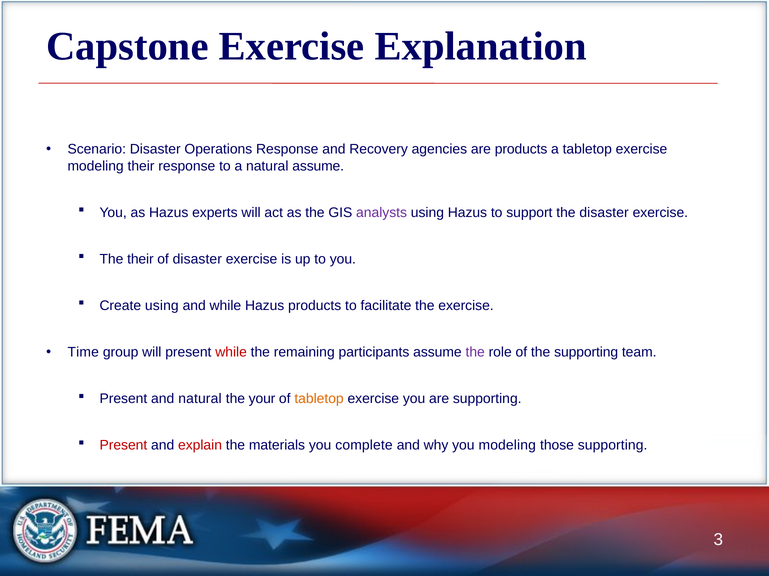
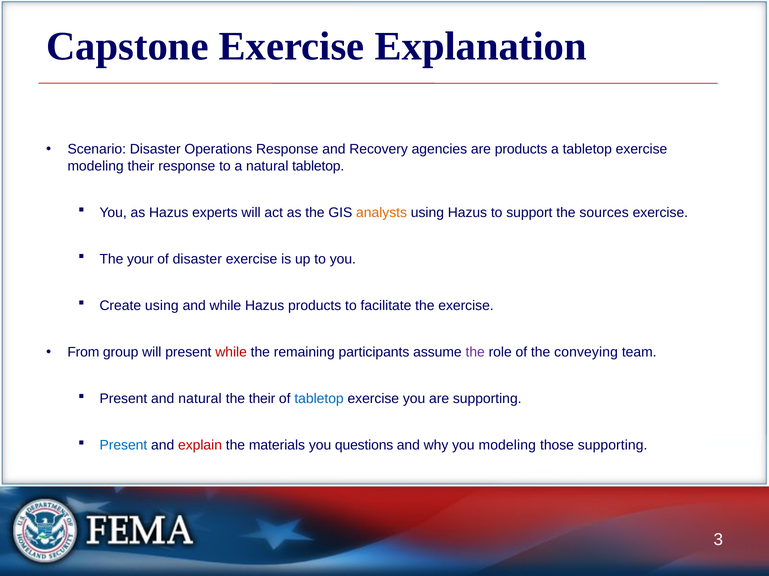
natural assume: assume -> tabletop (318, 166)
analysts colour: purple -> orange (382, 213)
the disaster: disaster -> sources (604, 213)
The their: their -> your (140, 259)
Time: Time -> From (83, 353)
the supporting: supporting -> conveying (586, 353)
the your: your -> their (262, 399)
tabletop colour: orange -> blue (319, 399)
Present colour: red -> blue (123, 446)
complete: complete -> questions (364, 446)
